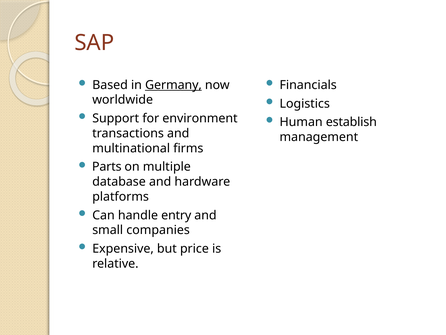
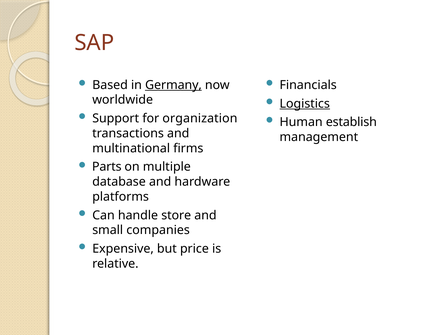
Logistics underline: none -> present (305, 103)
environment: environment -> organization (200, 118)
entry: entry -> store (176, 215)
